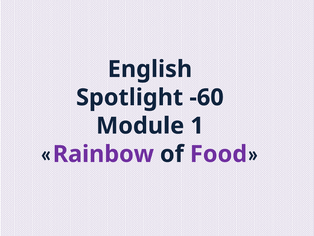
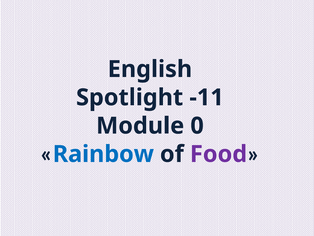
-60: -60 -> -11 (207, 97)
1: 1 -> 0 (197, 126)
Rainbow colour: purple -> blue (103, 154)
